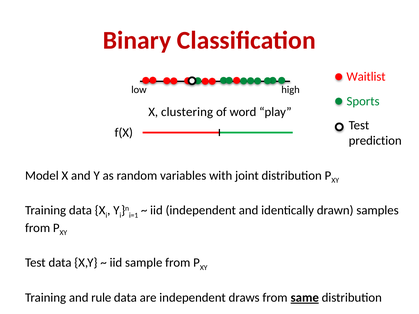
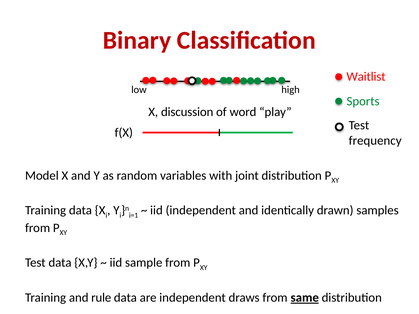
clustering: clustering -> discussion (187, 112)
prediction: prediction -> frequency (375, 141)
